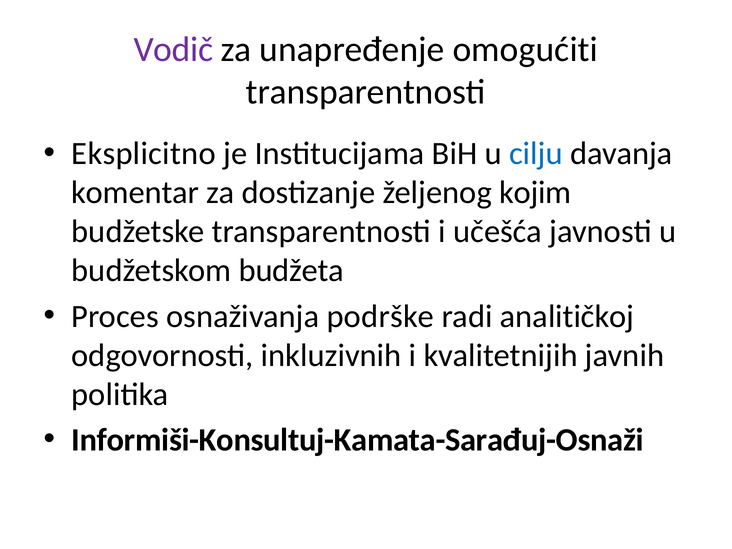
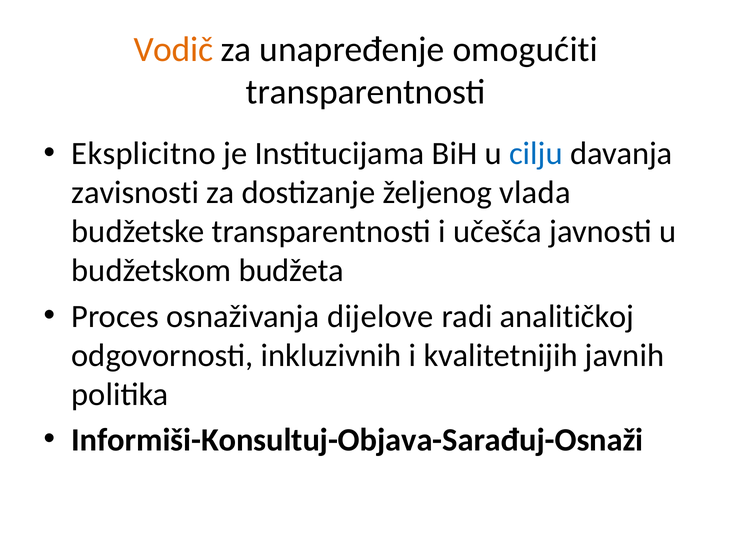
Vodič colour: purple -> orange (173, 49)
komentar: komentar -> zavisnosti (135, 193)
kojim: kojim -> vlada (535, 193)
podrške: podrške -> dijelove (380, 316)
Informiši-Konsultuj-Kamata-Sarađuj-Osnaži: Informiši-Konsultuj-Kamata-Sarađuj-Osnaži -> Informiši-Konsultuj-Objava-Sarađuj-Osnaži (357, 440)
